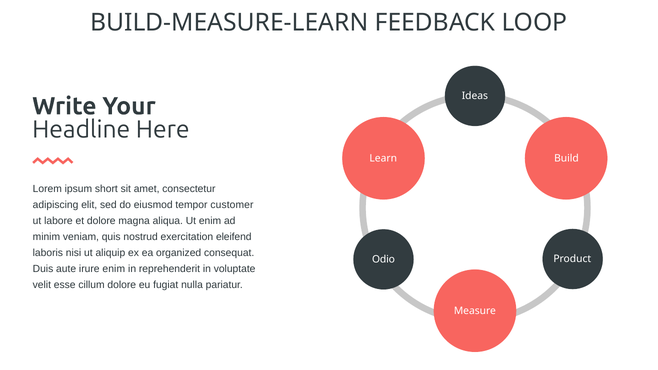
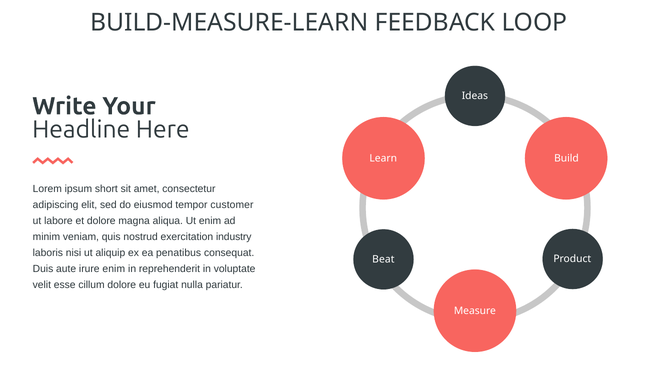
eleifend: eleifend -> industry (234, 237)
organized: organized -> penatibus (179, 253)
Odio: Odio -> Beat (383, 260)
